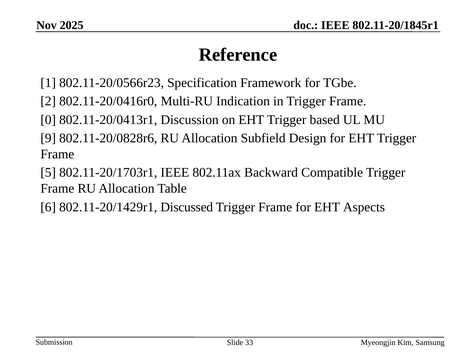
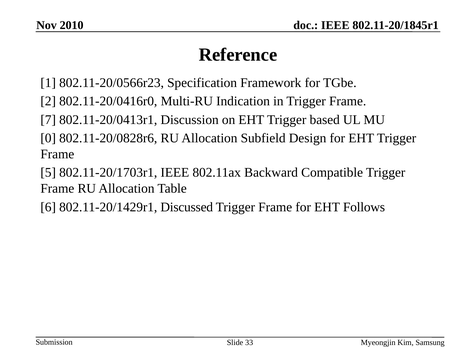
2025: 2025 -> 2010 (72, 25)
0: 0 -> 7 (48, 120)
9: 9 -> 0 (48, 138)
Aspects: Aspects -> Follows (364, 207)
